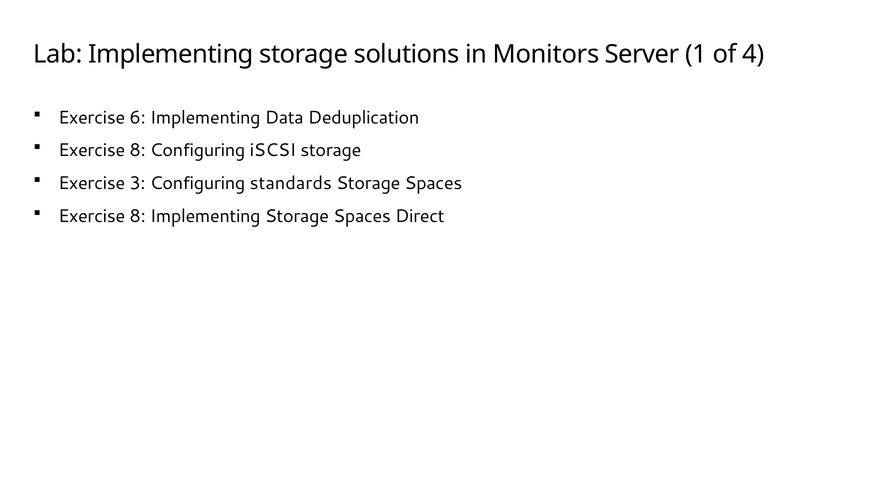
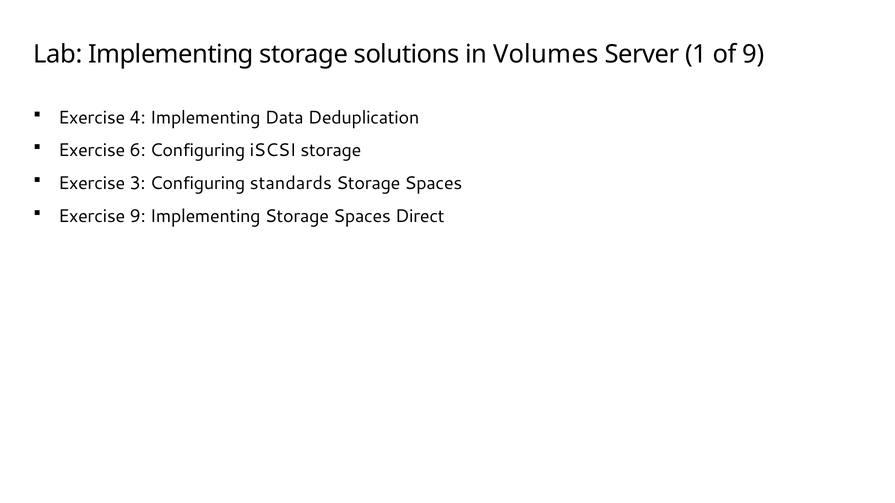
Monitors: Monitors -> Volumes (546, 55)
of 4: 4 -> 9 (753, 55)
6: 6 -> 4 (138, 118)
8: 8 -> 6 (138, 150)
8: 8 -> 9 (138, 216)
